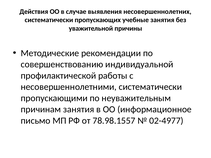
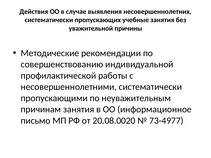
78.98.1557: 78.98.1557 -> 20.08.0020 (114, 121)
02-4977: 02-4977 -> 73-4977 (166, 121)
